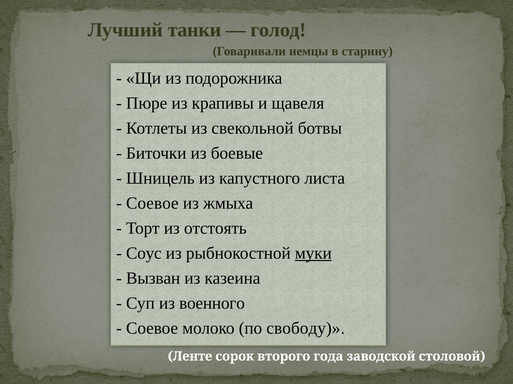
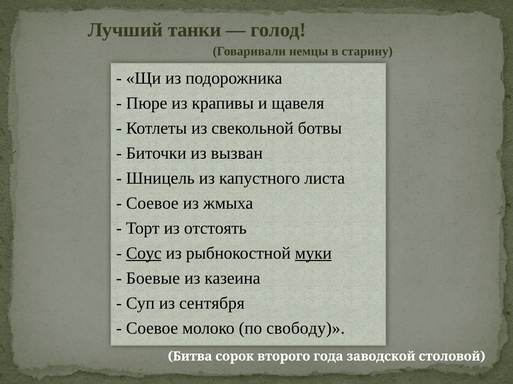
боевые: боевые -> вызван (237, 153)
Соус underline: none -> present (144, 254)
Вызван: Вызван -> Боевые (153, 279)
военного: военного -> сентября (212, 304)
Ленте: Ленте -> Битва (190, 357)
